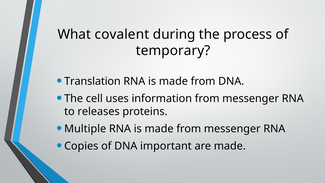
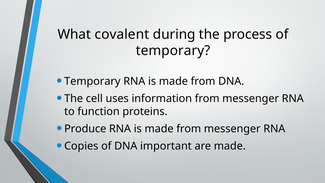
Translation: Translation -> Temporary (92, 81)
releases: releases -> function (99, 111)
Multiple: Multiple -> Produce (85, 129)
